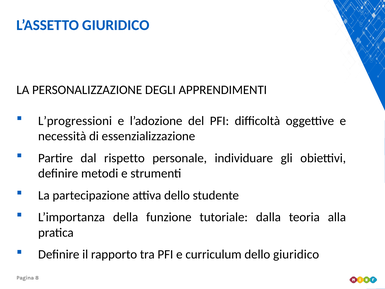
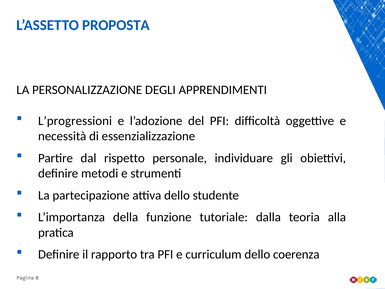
L’ASSETTO GIURIDICO: GIURIDICO -> PROPOSTA (116, 25)
dello giuridico: giuridico -> coerenza (296, 254)
